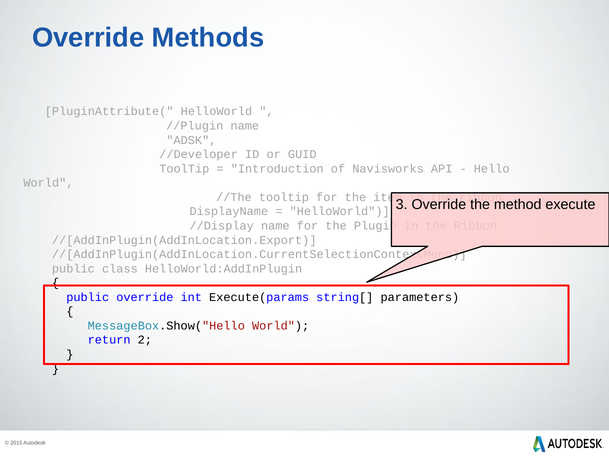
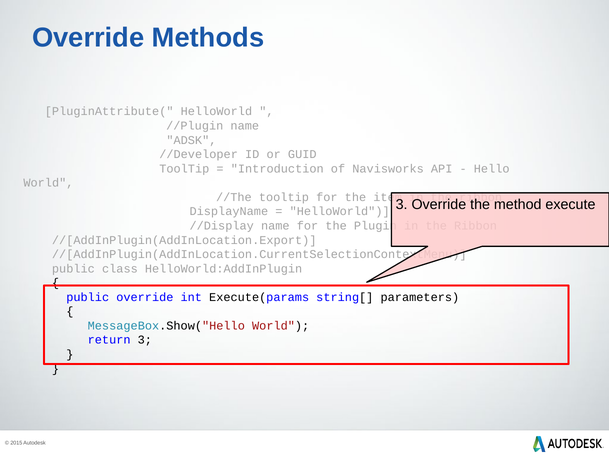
return 2: 2 -> 3 (145, 340)
